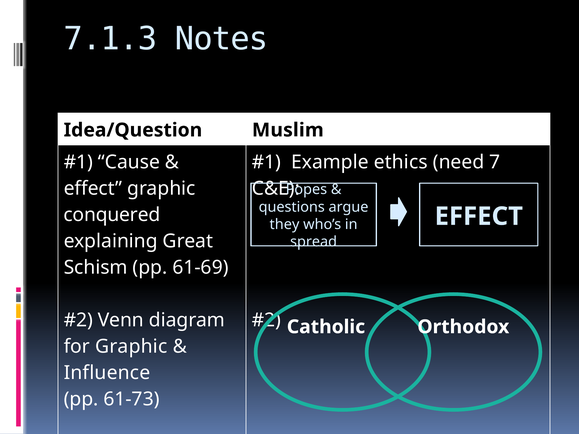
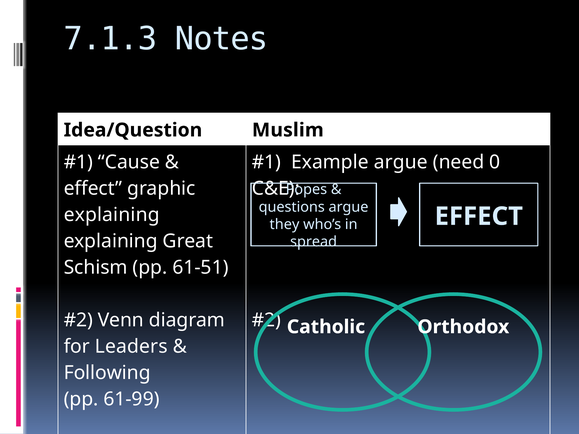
Example ethics: ethics -> argue (401, 162)
7: 7 -> 0 (495, 162)
conquered: conquered -> explaining (112, 215)
61-69: 61-69 -> 61-51 (200, 268)
for Graphic: Graphic -> Leaders (131, 347)
Influence: Influence -> Following (107, 373)
61-73: 61-73 -> 61-99 (131, 399)
